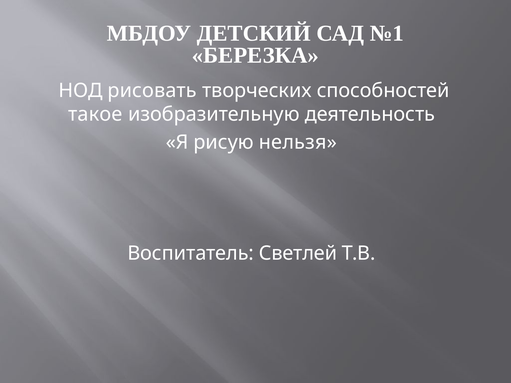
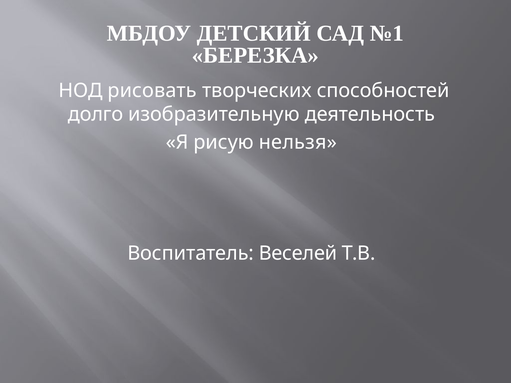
такое: такое -> долго (96, 115)
Светлей: Светлей -> Веселей (298, 253)
